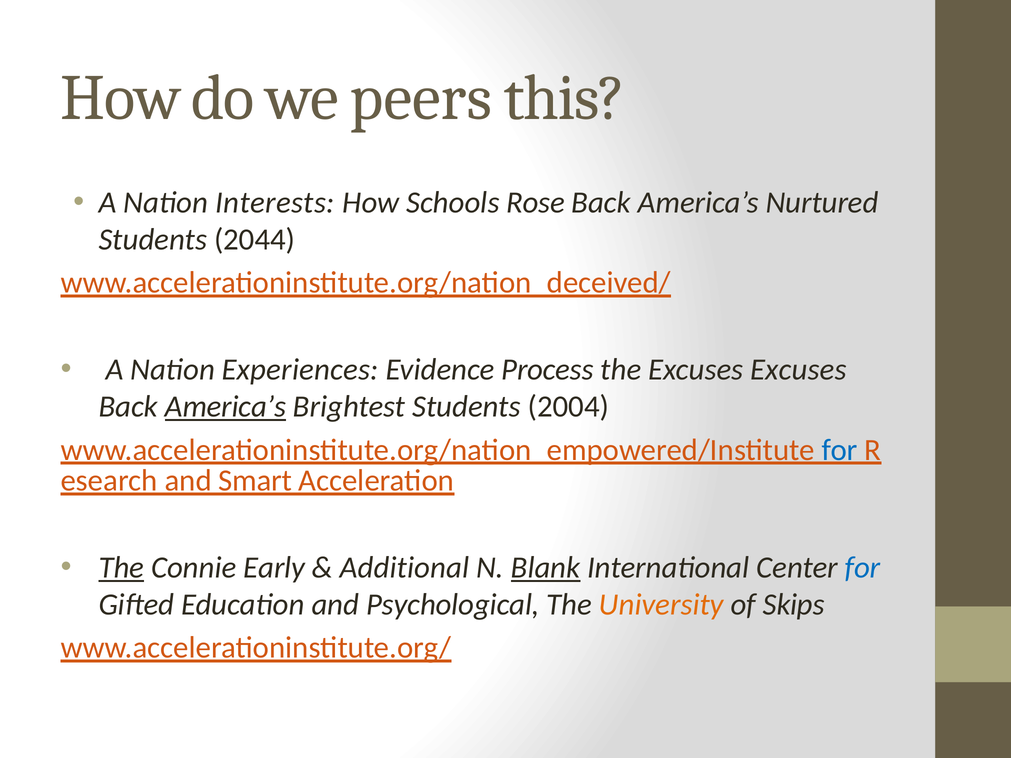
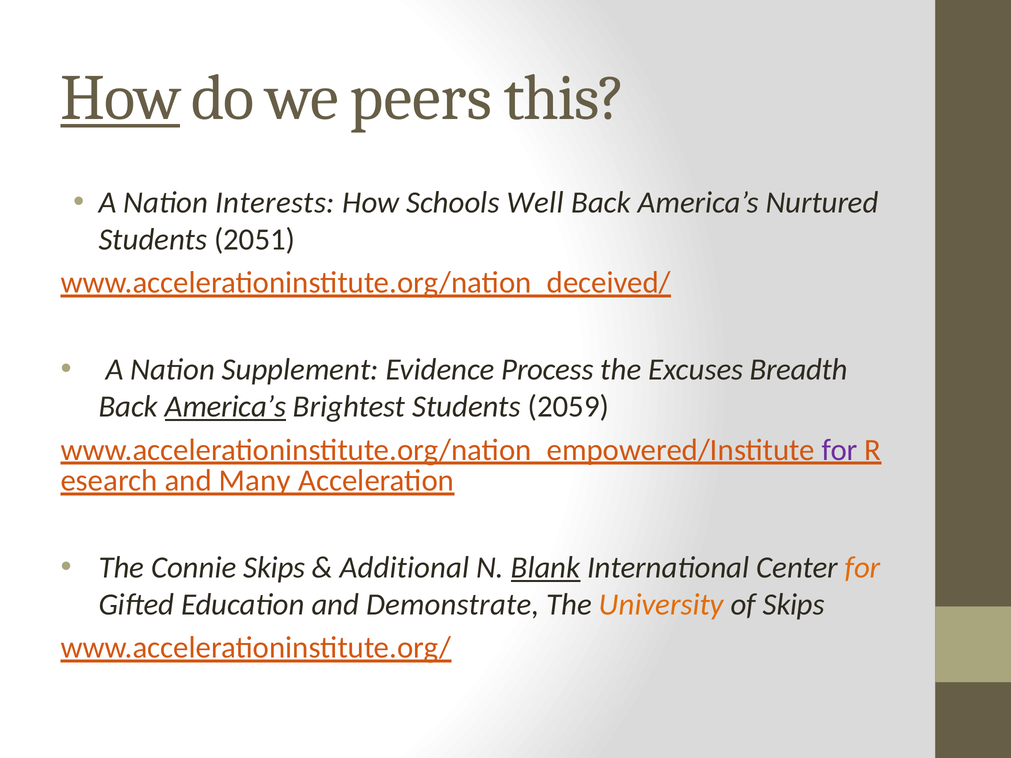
How underline: none -> present (121, 98)
Rose: Rose -> Well (535, 203)
2044: 2044 -> 2051 (255, 240)
Experiences: Experiences -> Supplement (300, 370)
Excuses Excuses: Excuses -> Breadth (799, 370)
2004: 2004 -> 2059 (568, 407)
for colour: blue -> purple (840, 450)
Smart: Smart -> Many (255, 481)
The underline: present -> none (121, 568)
Connie Early: Early -> Skips (274, 568)
for colour: blue -> orange (863, 568)
Psychological: Psychological -> Demonstrate (453, 605)
